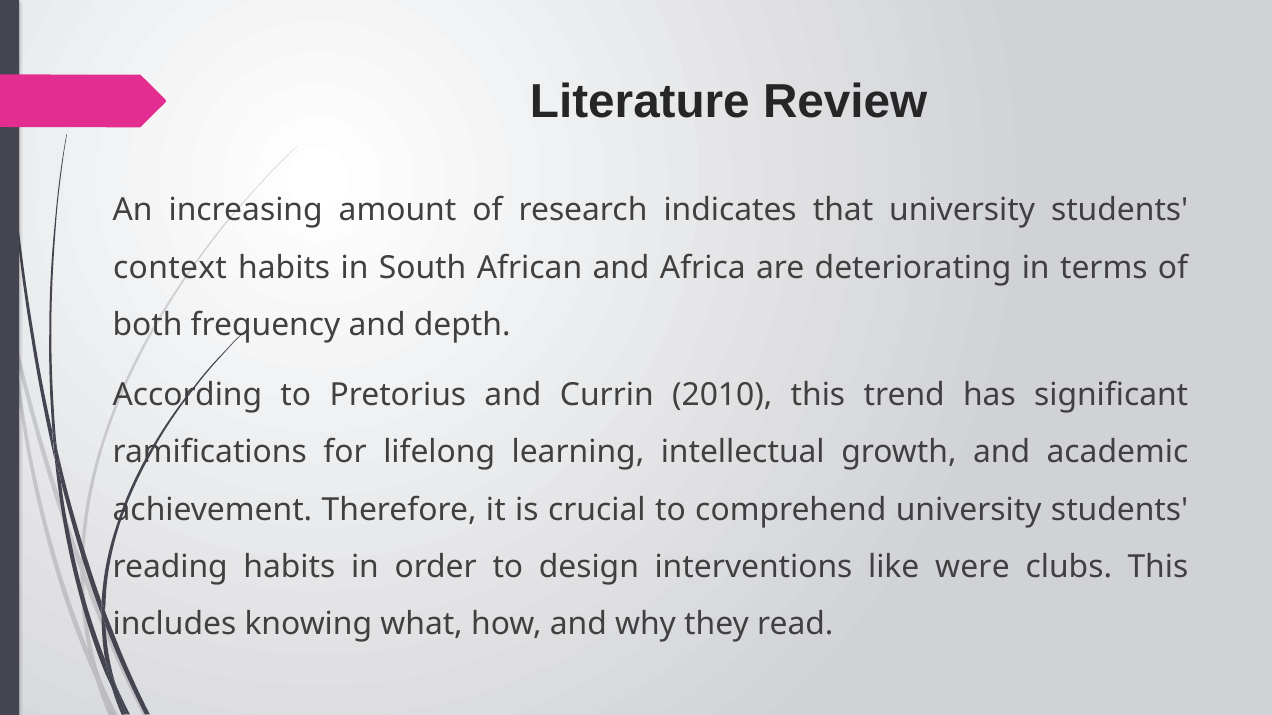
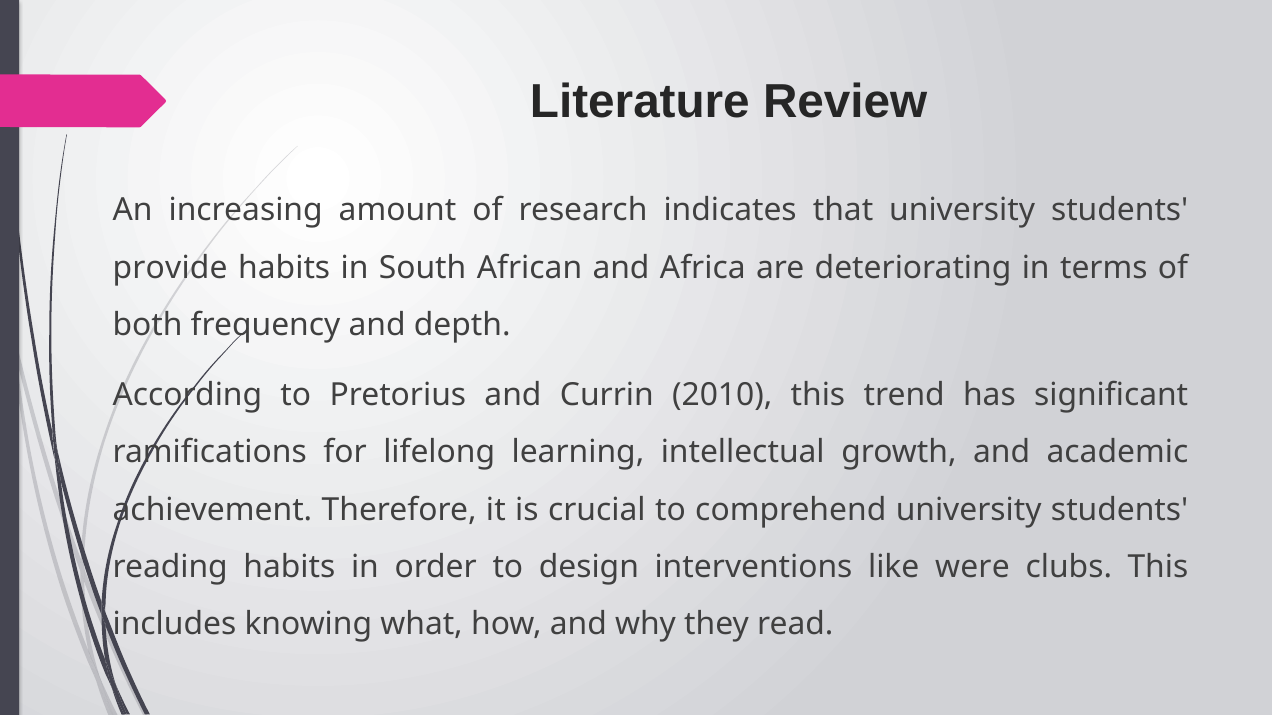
context: context -> provide (170, 268)
